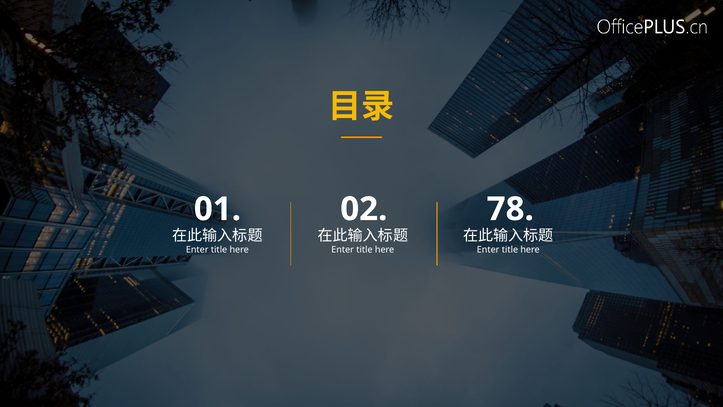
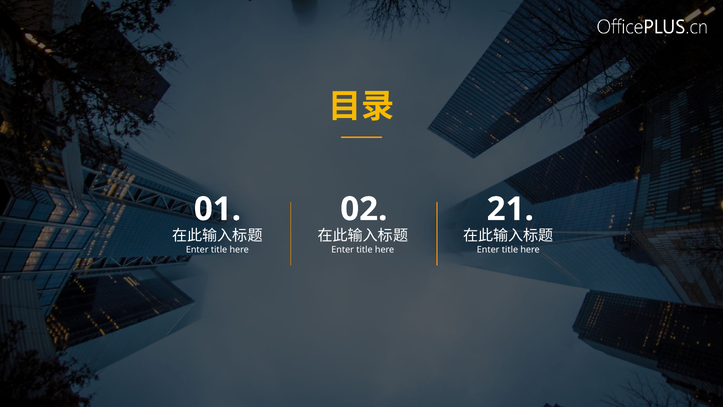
78: 78 -> 21 (510, 209)
